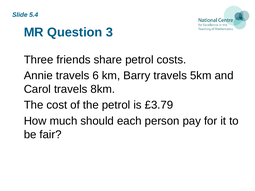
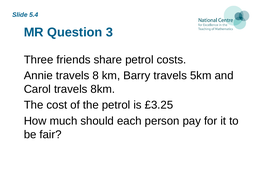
6: 6 -> 8 (96, 76)
£3.79: £3.79 -> £3.25 (159, 105)
